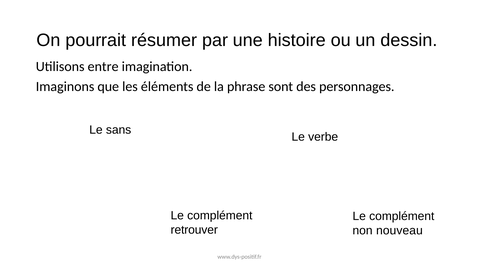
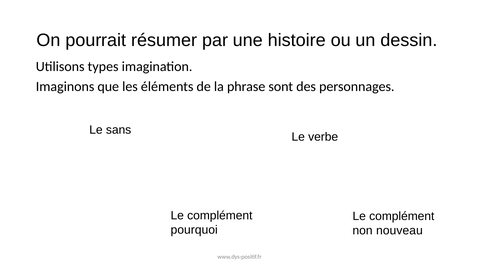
entre: entre -> types (103, 67)
retrouver: retrouver -> pourquoi (194, 230)
